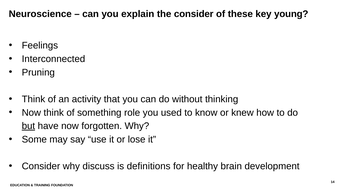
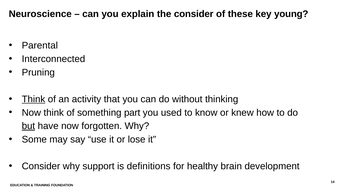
Feelings: Feelings -> Parental (40, 46)
Think underline: none -> present (33, 99)
role: role -> part (132, 113)
discuss: discuss -> support (99, 166)
